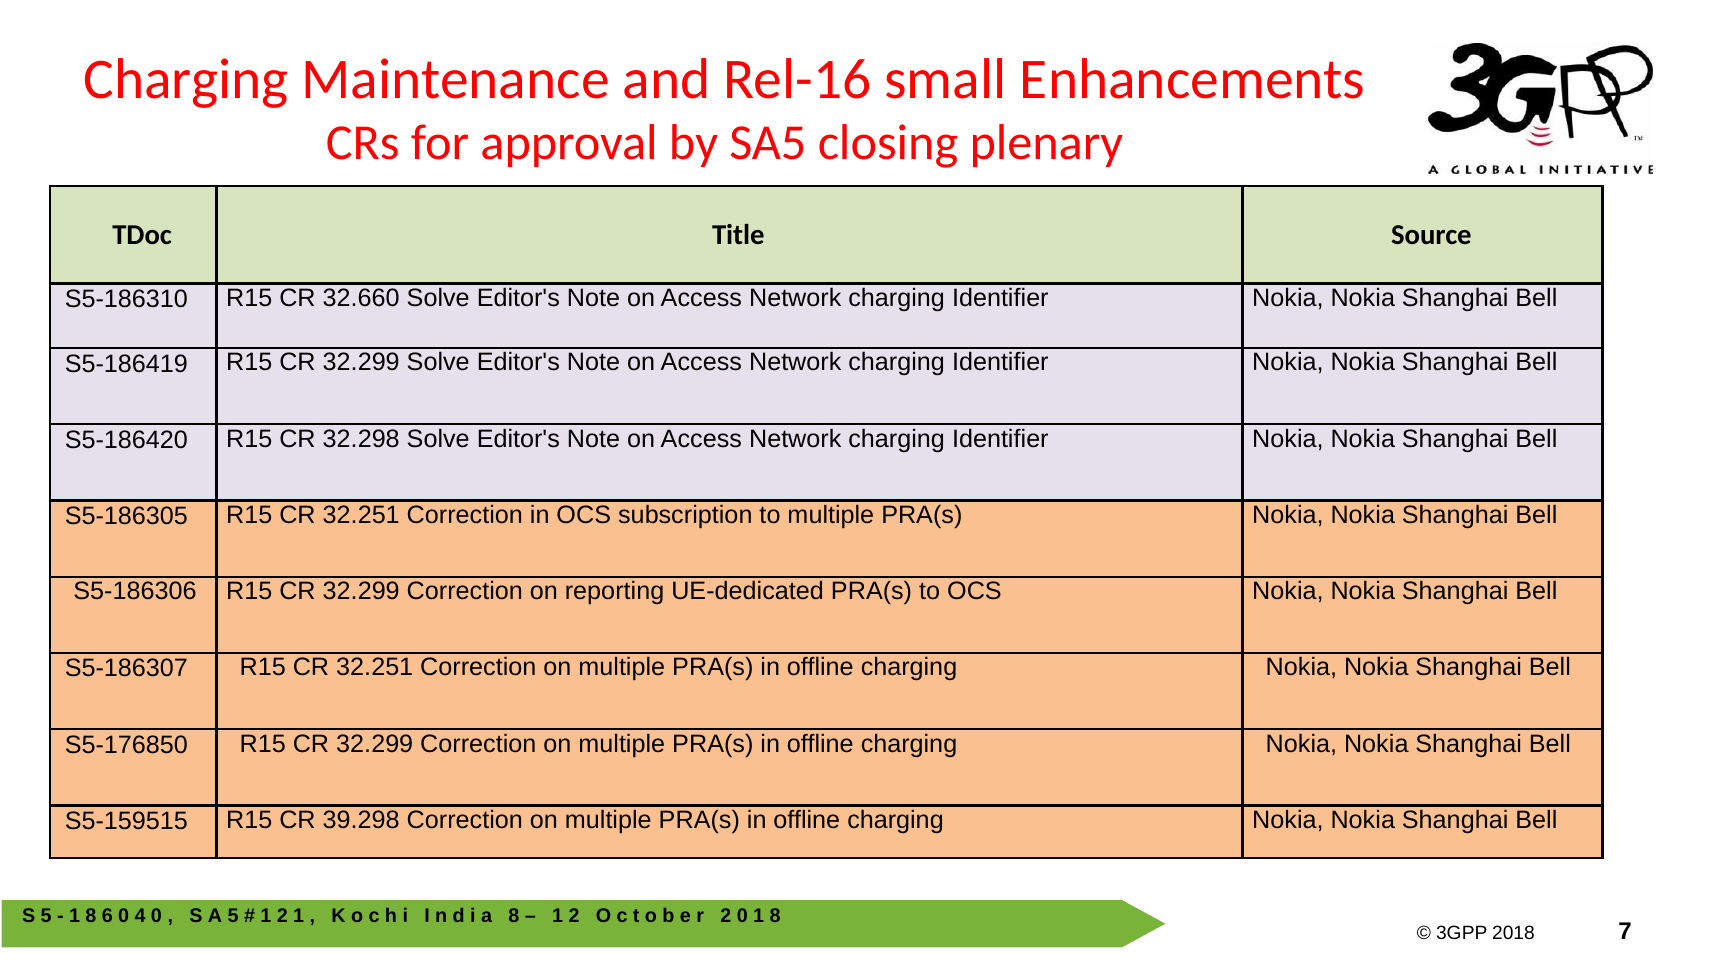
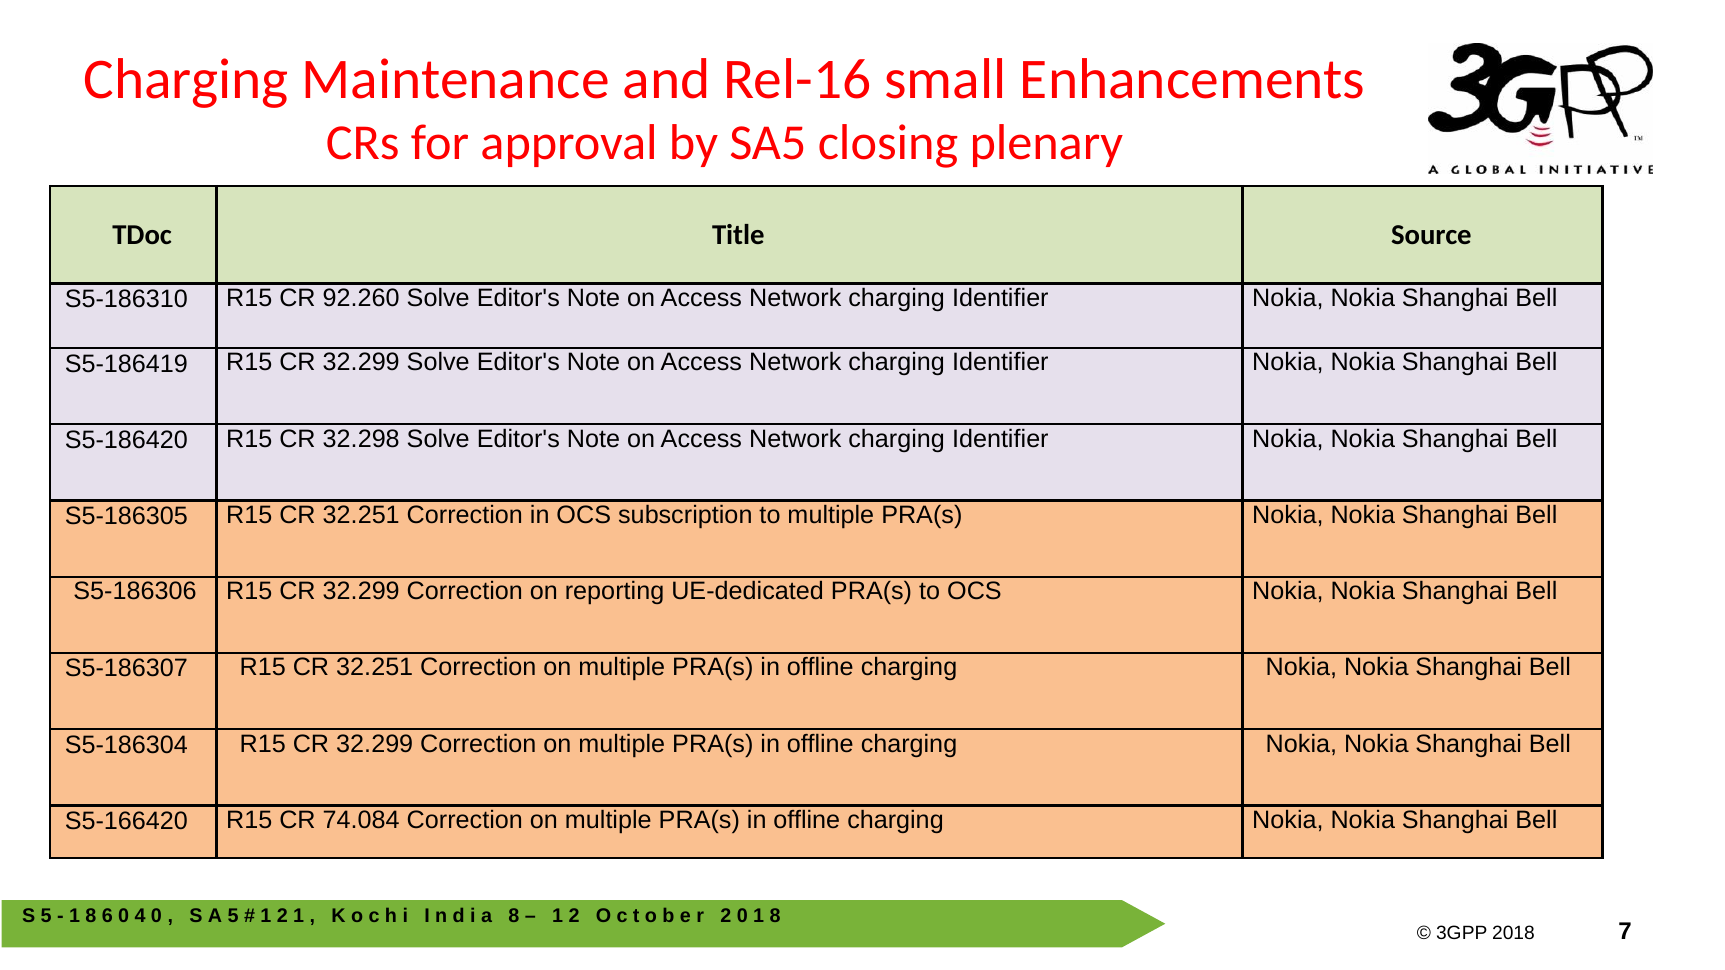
32.660: 32.660 -> 92.260 (361, 298)
S5-176850: S5-176850 -> S5-186304 (126, 745)
S5-159515: S5-159515 -> S5-166420 (126, 821)
39.298: 39.298 -> 74.084 (361, 820)
